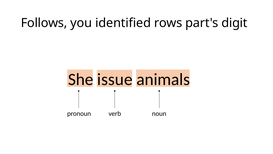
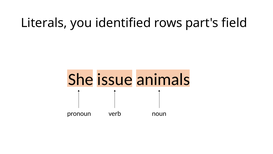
Follows: Follows -> Literals (44, 23)
digit: digit -> field (234, 23)
